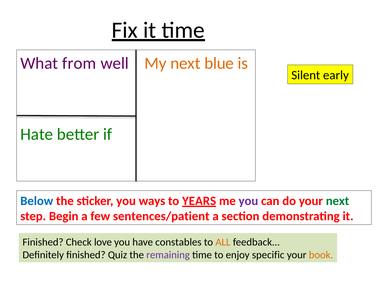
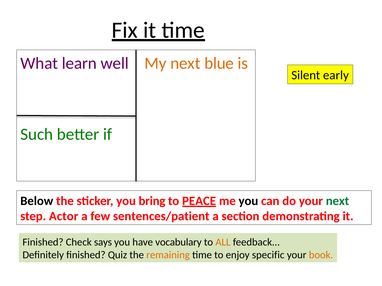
from: from -> learn (79, 63)
Hate: Hate -> Such (37, 135)
Below colour: blue -> black (37, 201)
ways: ways -> bring (152, 201)
YEARS: YEARS -> PEACE (199, 201)
you colour: purple -> black (248, 201)
Begin: Begin -> Actor (64, 217)
love: love -> says (103, 242)
constables: constables -> vocabulary (178, 242)
remaining colour: purple -> orange (168, 255)
